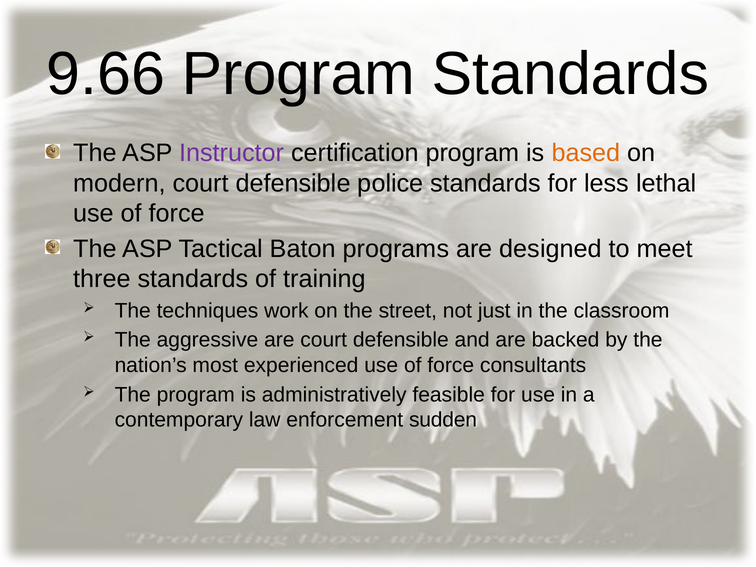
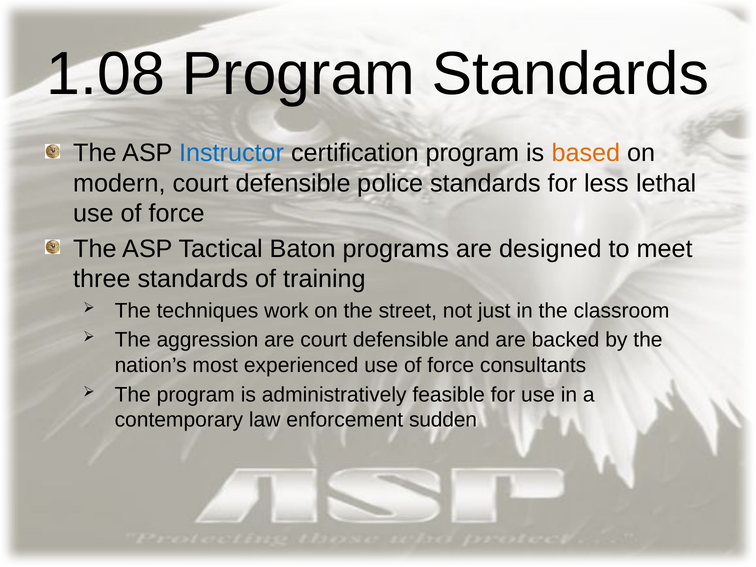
9.66: 9.66 -> 1.08 (106, 74)
Instructor colour: purple -> blue (232, 153)
aggressive: aggressive -> aggression (208, 340)
